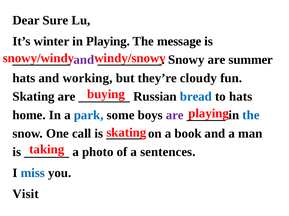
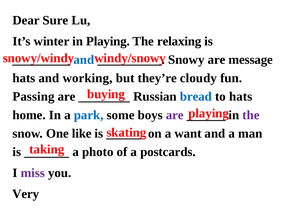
message: message -> relaxing (179, 41)
and colour: purple -> blue (84, 60)
summer: summer -> message (251, 60)
Skating: Skating -> Passing (33, 97)
the colour: blue -> purple (251, 115)
call: call -> like (82, 134)
book: book -> want (188, 134)
sentences: sentences -> postcards (168, 152)
miss colour: blue -> purple (33, 173)
Visit: Visit -> Very (26, 195)
